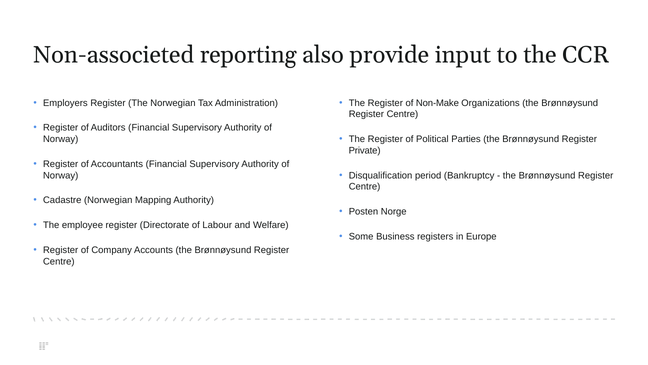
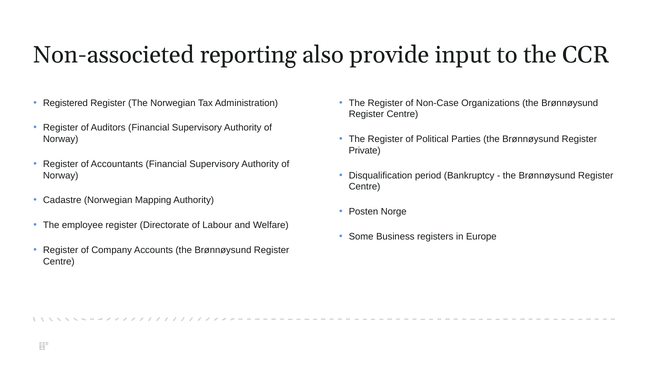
Employers: Employers -> Registered (65, 103)
Non-Make: Non-Make -> Non-Case (437, 103)
